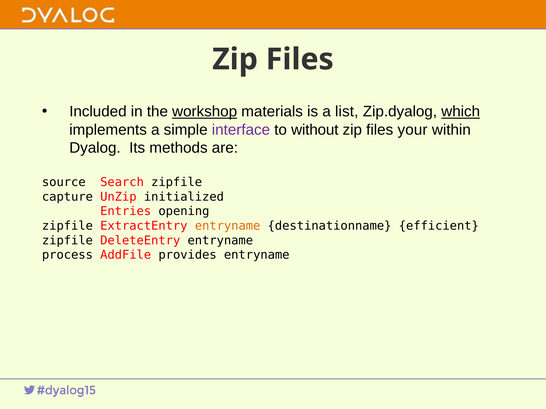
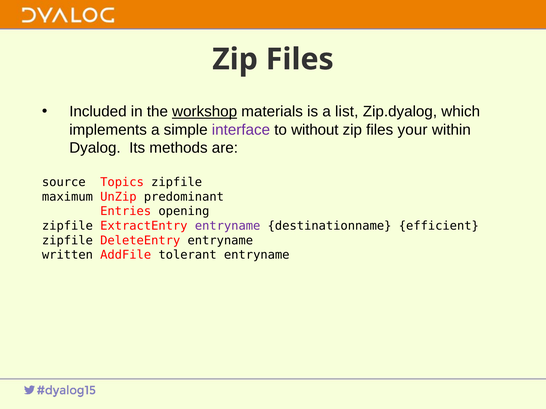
which underline: present -> none (461, 112)
Search: Search -> Topics (122, 182)
capture: capture -> maximum (67, 197)
initialized: initialized -> predominant (184, 197)
entryname colour: orange -> purple (228, 226)
process: process -> written (67, 255)
provides: provides -> tolerant (188, 255)
